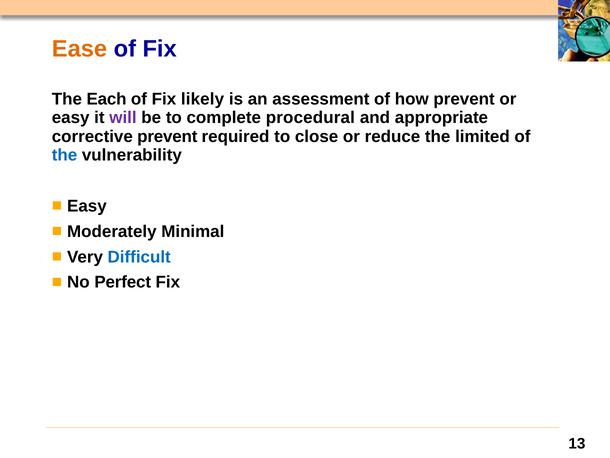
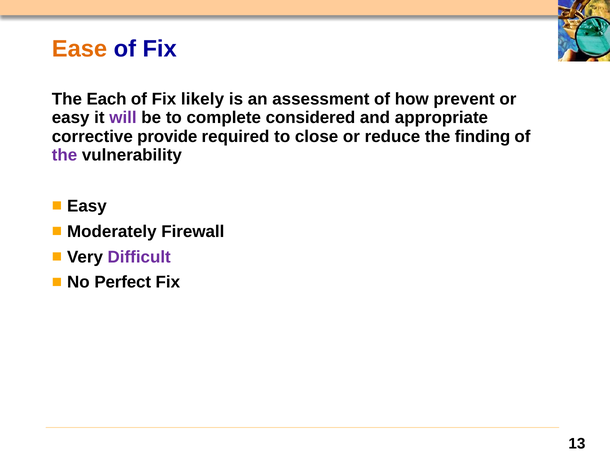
procedural: procedural -> considered (311, 118)
corrective prevent: prevent -> provide (167, 136)
limited: limited -> finding (483, 136)
the colour: blue -> purple (65, 155)
Minimal: Minimal -> Firewall (193, 231)
Difficult colour: blue -> purple (139, 257)
